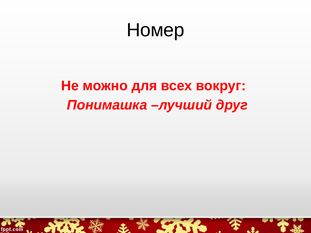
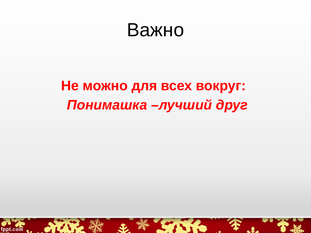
Номер: Номер -> Важно (155, 30)
